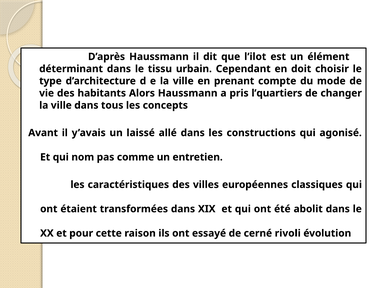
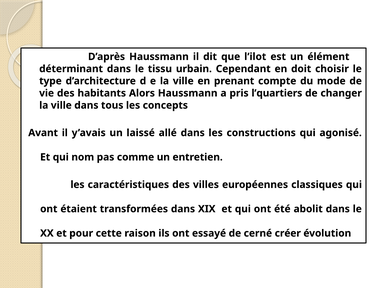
rivoli: rivoli -> créer (288, 233)
